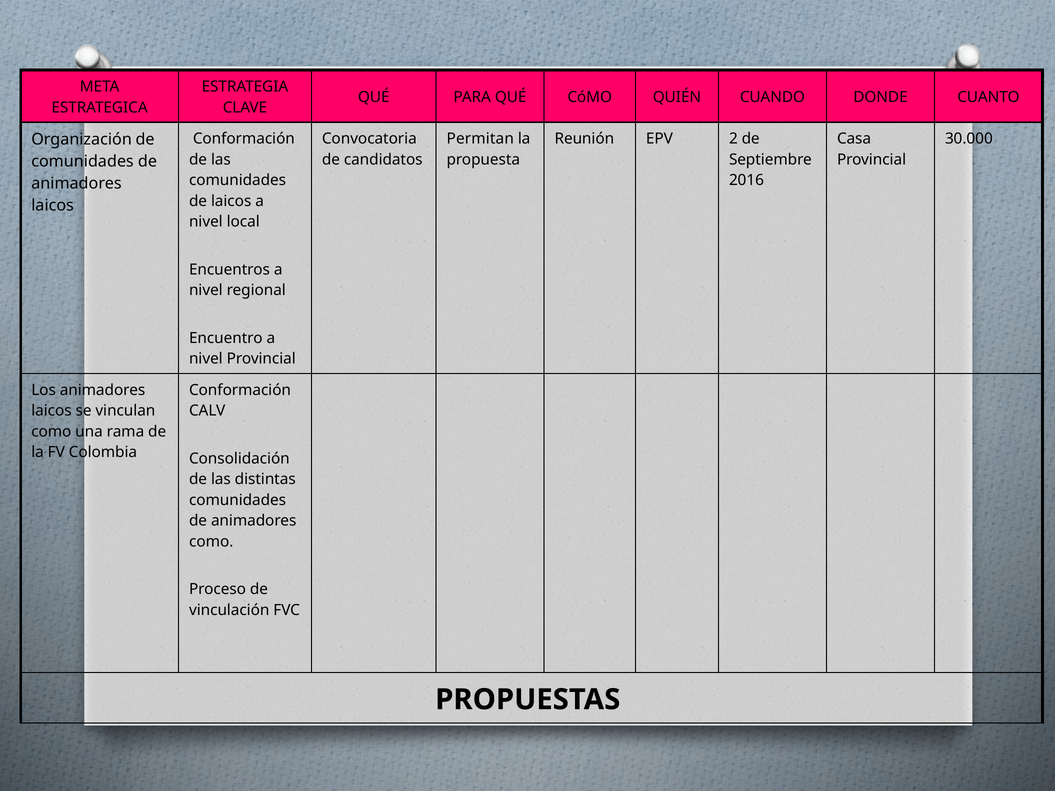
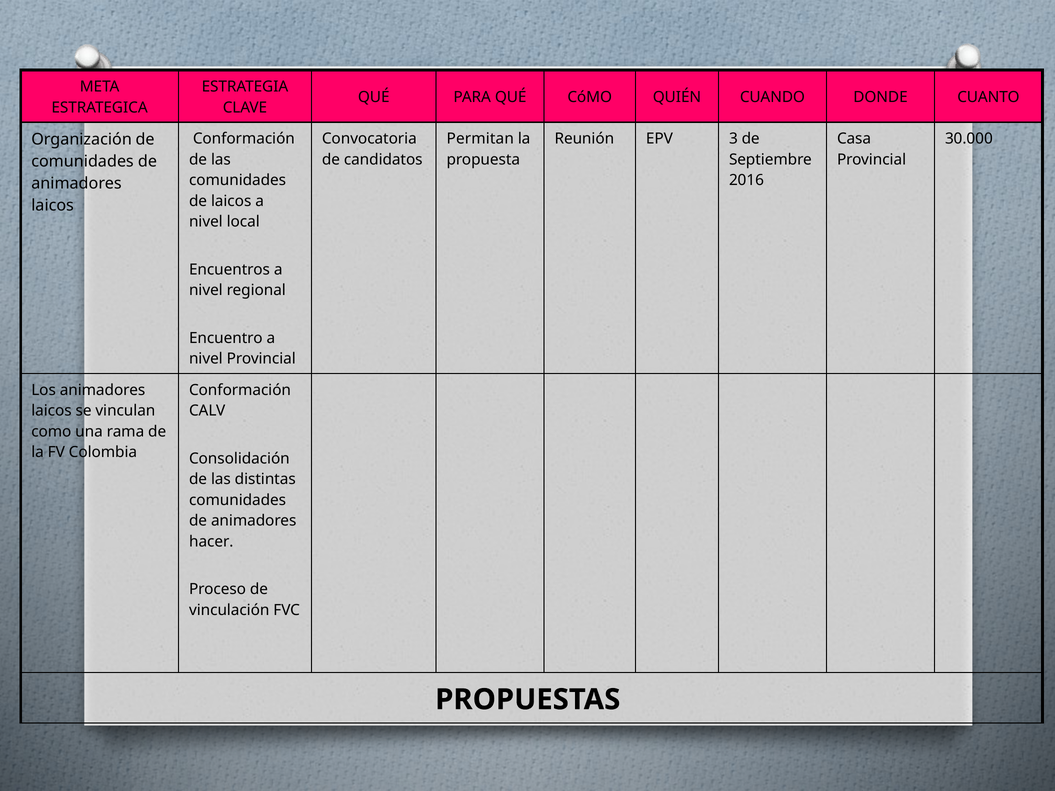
2: 2 -> 3 (733, 139)
como: como -> hacer (211, 542)
